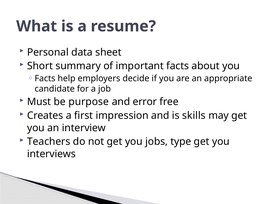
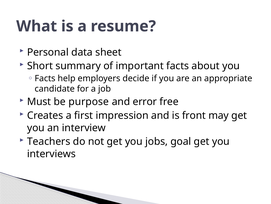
skills: skills -> front (194, 115)
type: type -> goal (181, 141)
